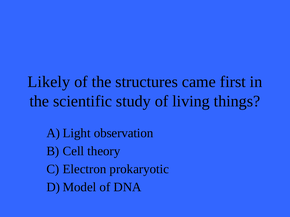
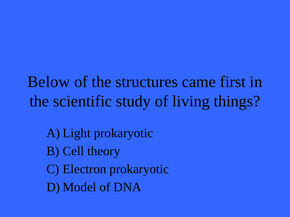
Likely: Likely -> Below (49, 82)
observation: observation -> prokaryotic (124, 133)
